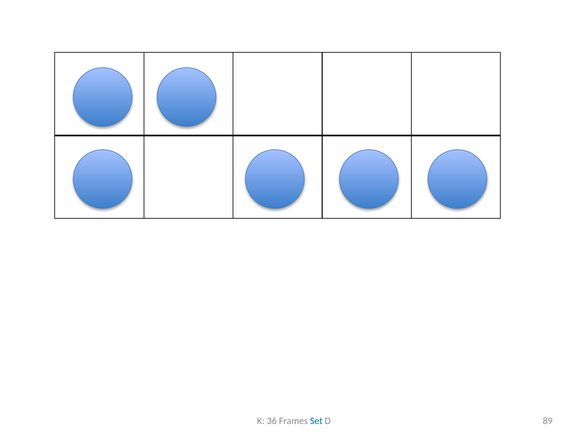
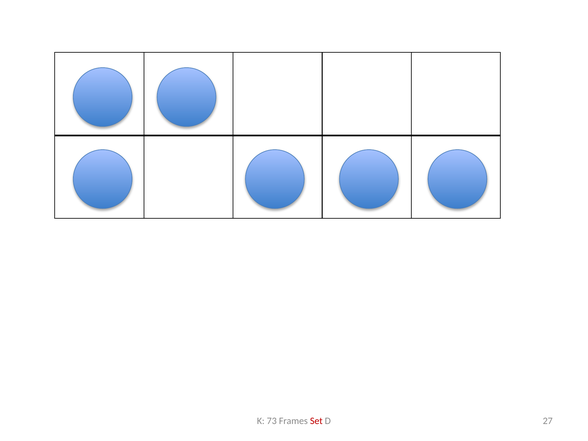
36: 36 -> 73 (272, 421)
Set colour: blue -> red (316, 421)
89: 89 -> 27 (548, 421)
